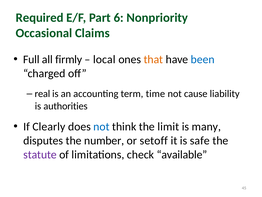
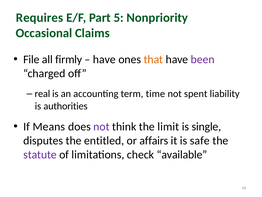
Required: Required -> Requires (40, 18)
6: 6 -> 5 (119, 18)
Full: Full -> File (31, 59)
local: local -> have (104, 59)
been colour: blue -> purple (203, 59)
cause: cause -> spent (196, 94)
Clearly: Clearly -> Means (49, 126)
not colour: blue -> purple (101, 126)
many: many -> single (206, 126)
number: number -> entitled (104, 140)
setoff: setoff -> affairs (154, 140)
